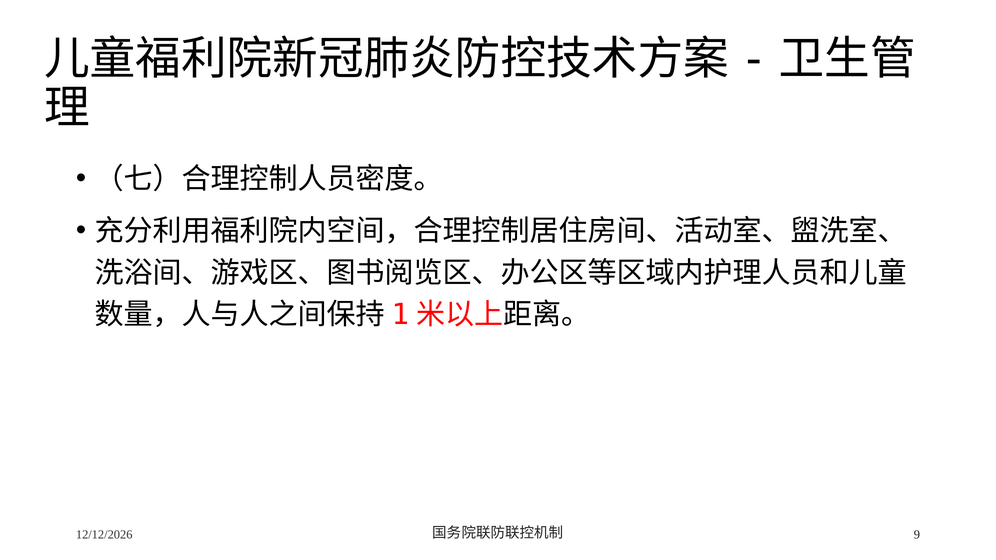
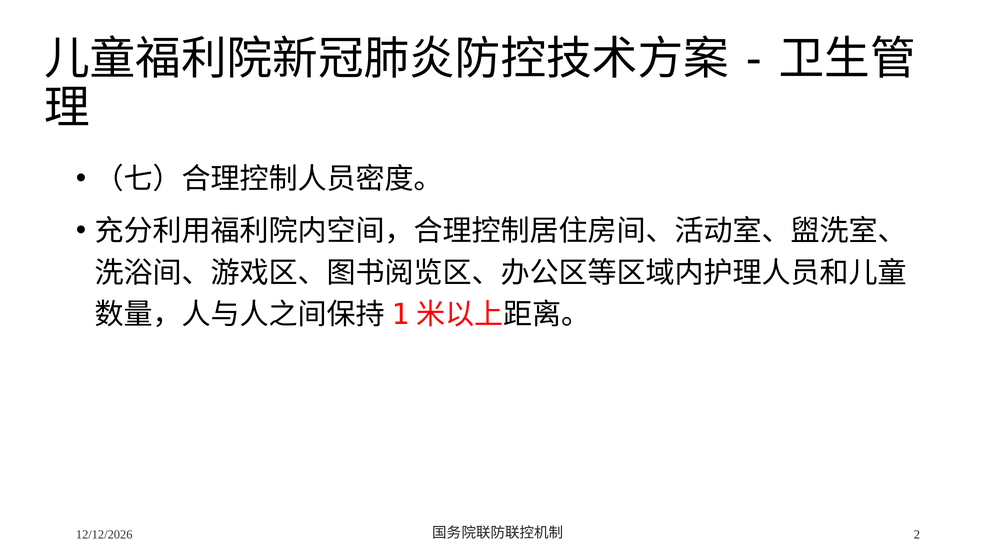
9: 9 -> 2 (917, 535)
